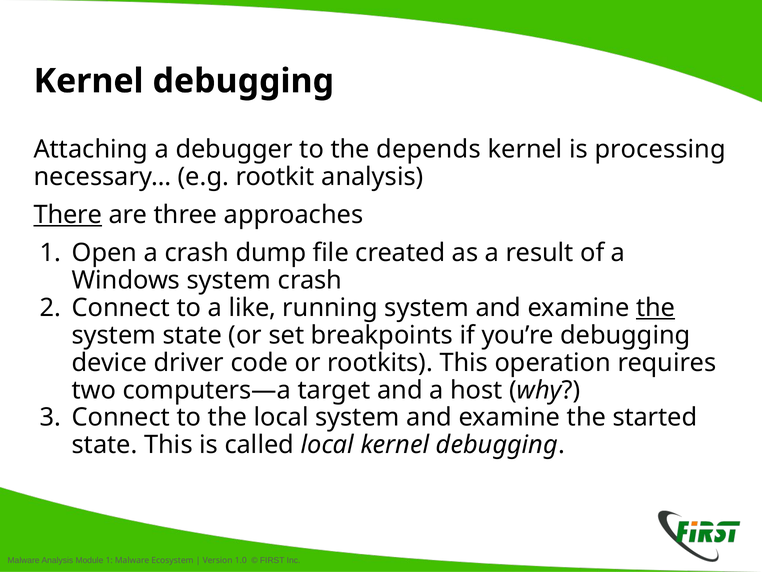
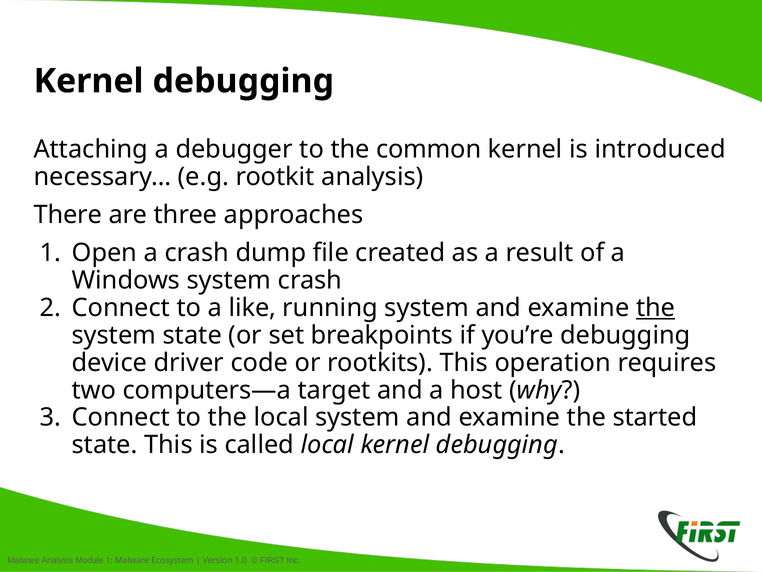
depends: depends -> common (429, 149)
processing: processing -> introduced (660, 149)
There underline: present -> none (68, 215)
